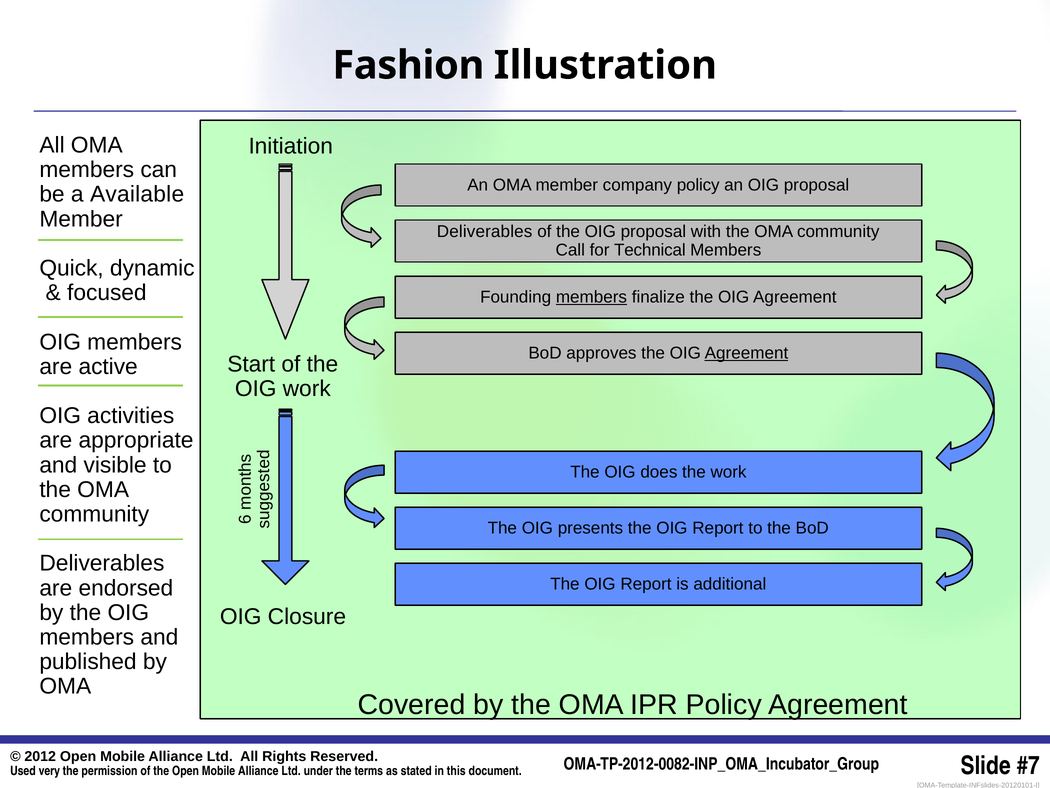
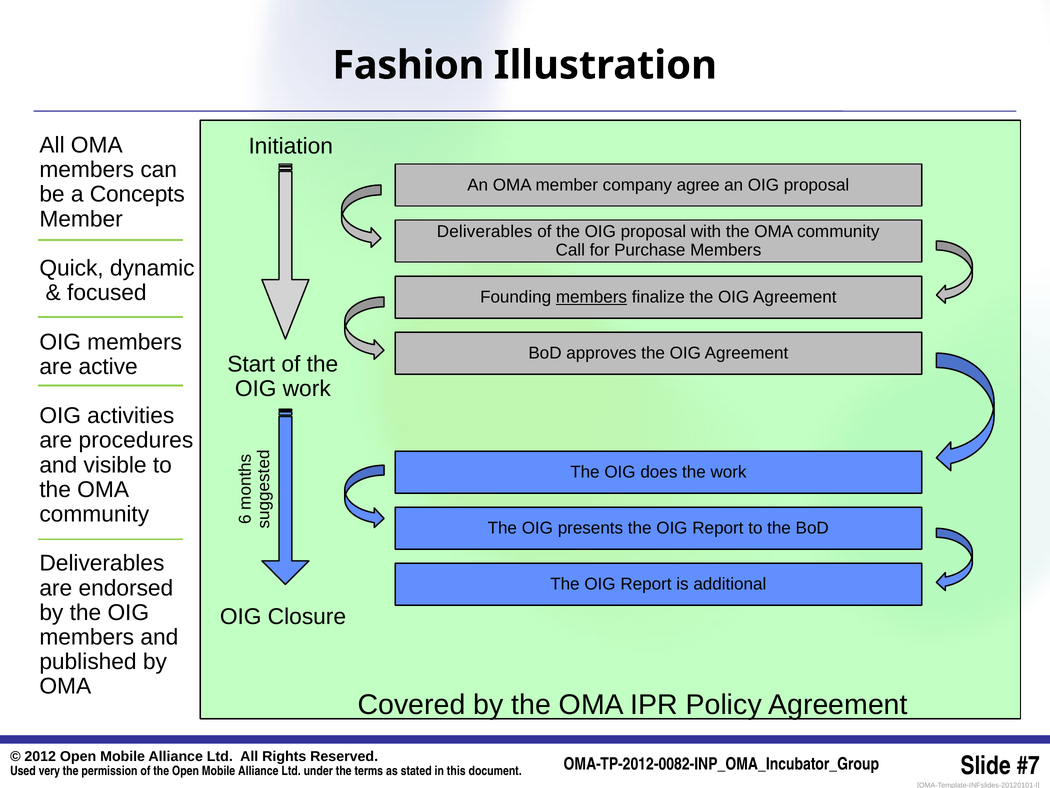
company policy: policy -> agree (698, 185)
Available: Available -> Concepts (137, 194)
Technical: Technical -> Purchase (650, 250)
Agreement underline: present -> none (746, 353)
appropriate: appropriate -> procedures (136, 440)
